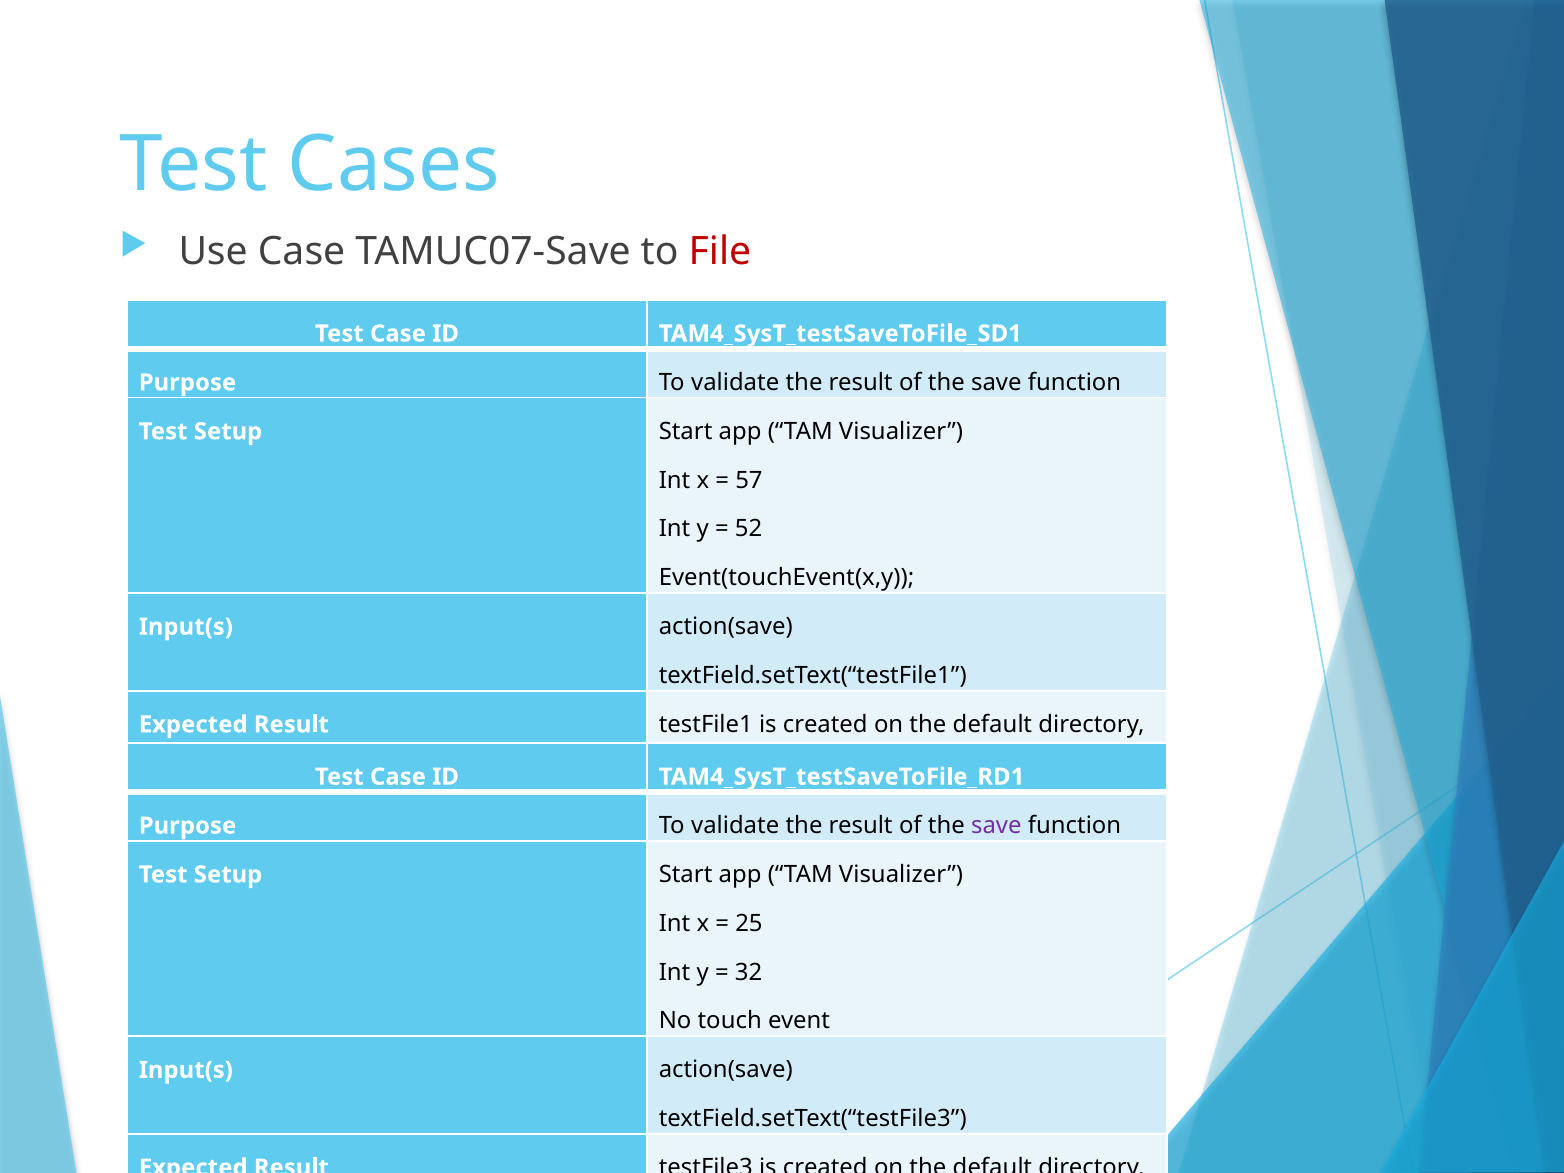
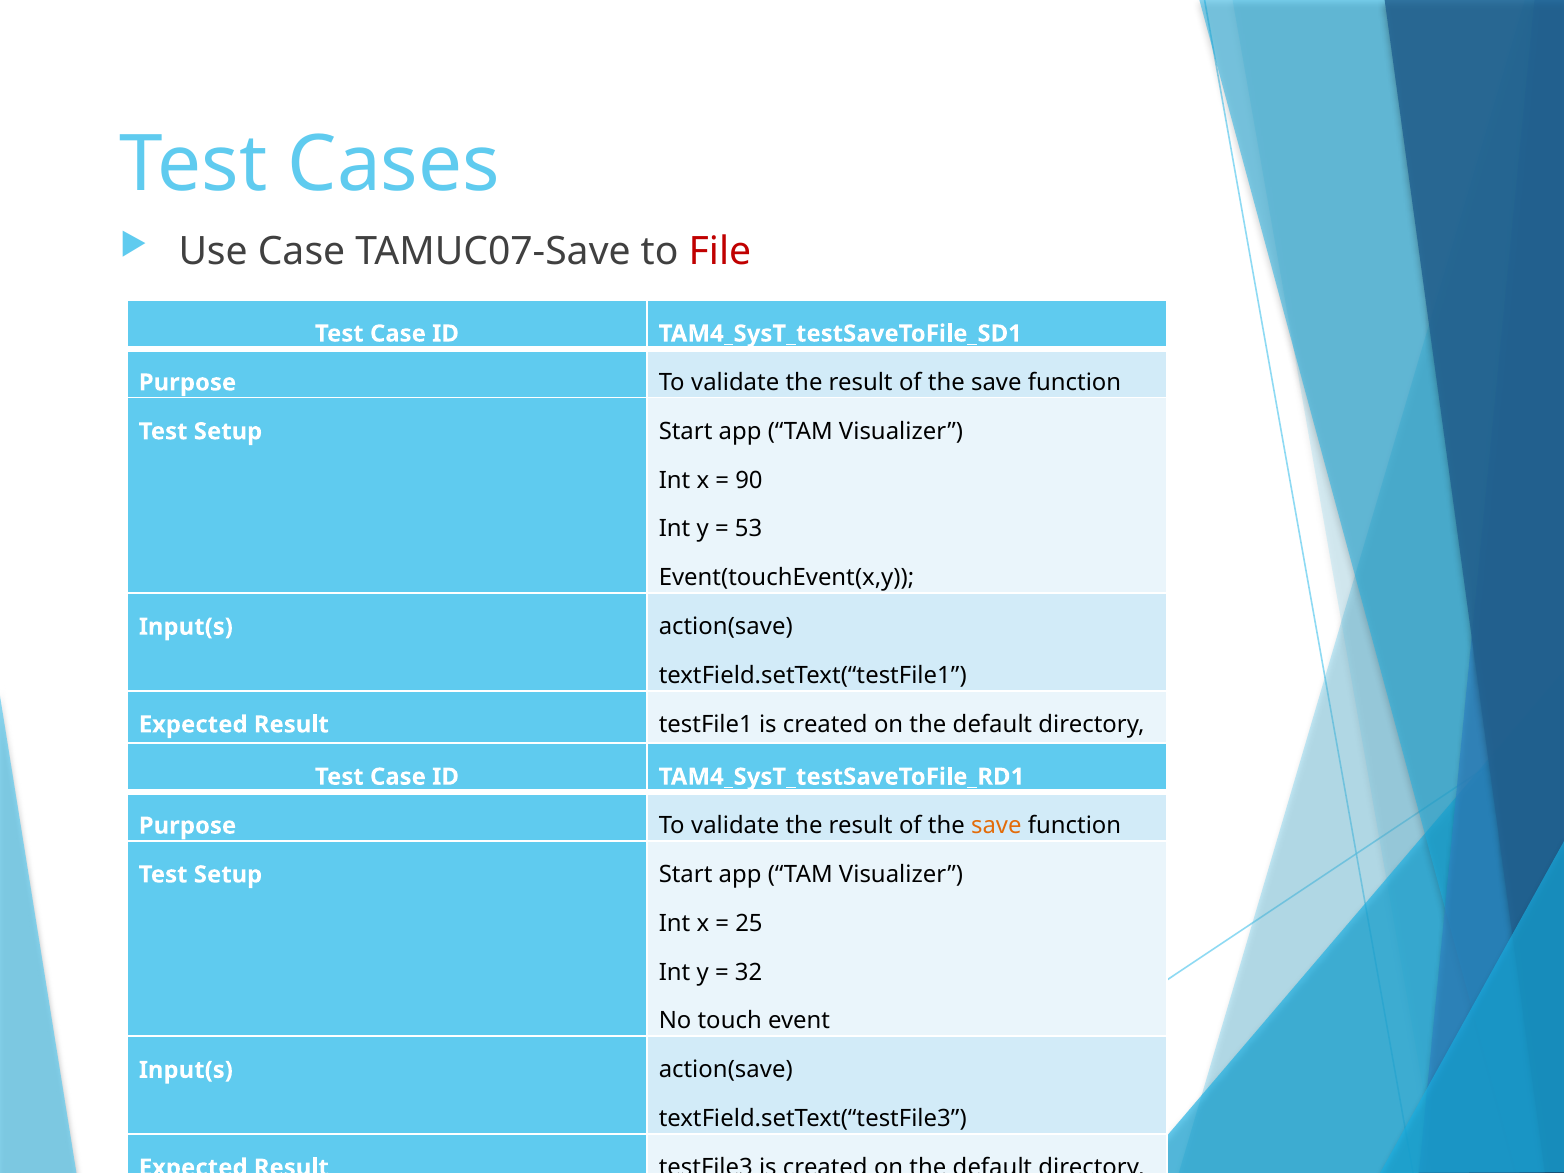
57: 57 -> 90 (749, 480)
52: 52 -> 53 (749, 529)
save colour: purple -> orange (996, 826)
